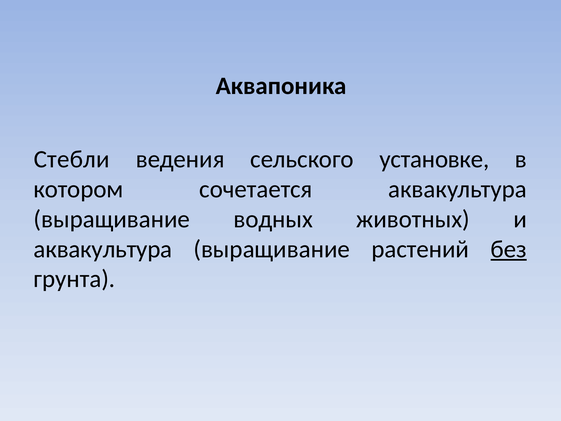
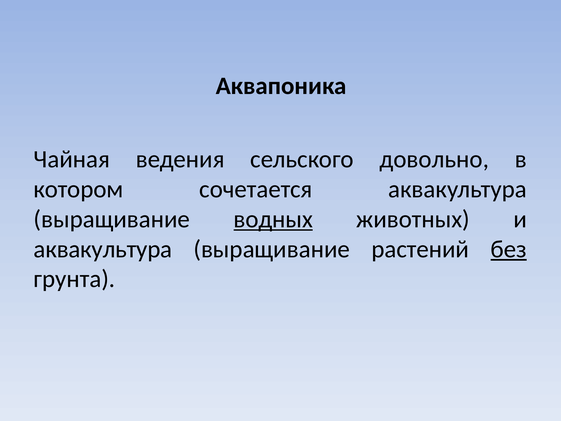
Стебли: Стебли -> Чайная (72, 159)
установке: установке -> довольно (434, 159)
водных underline: none -> present (273, 219)
